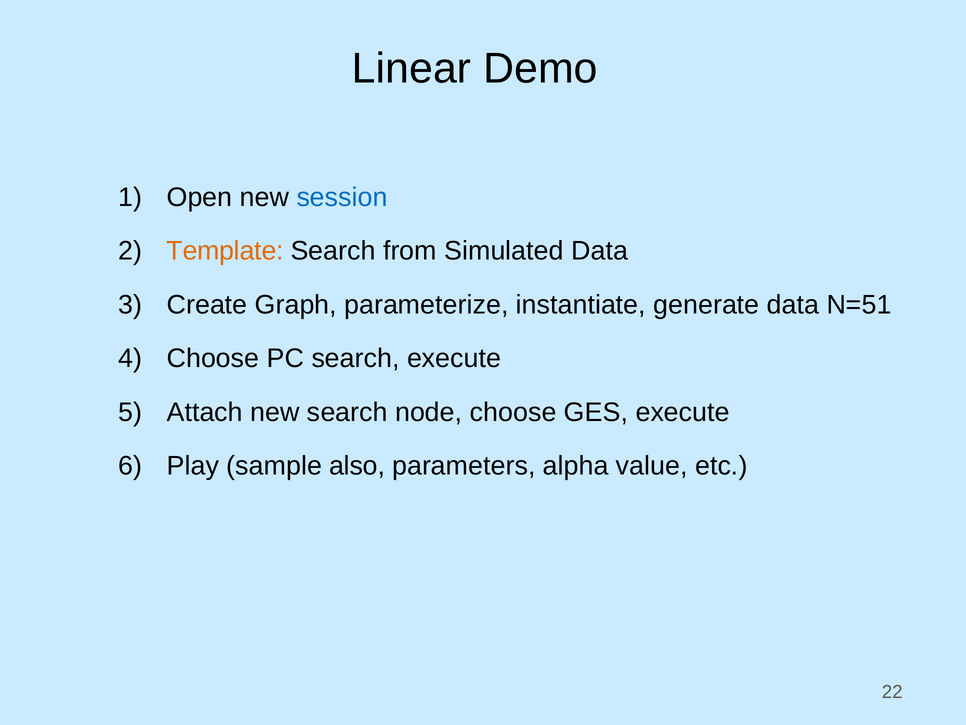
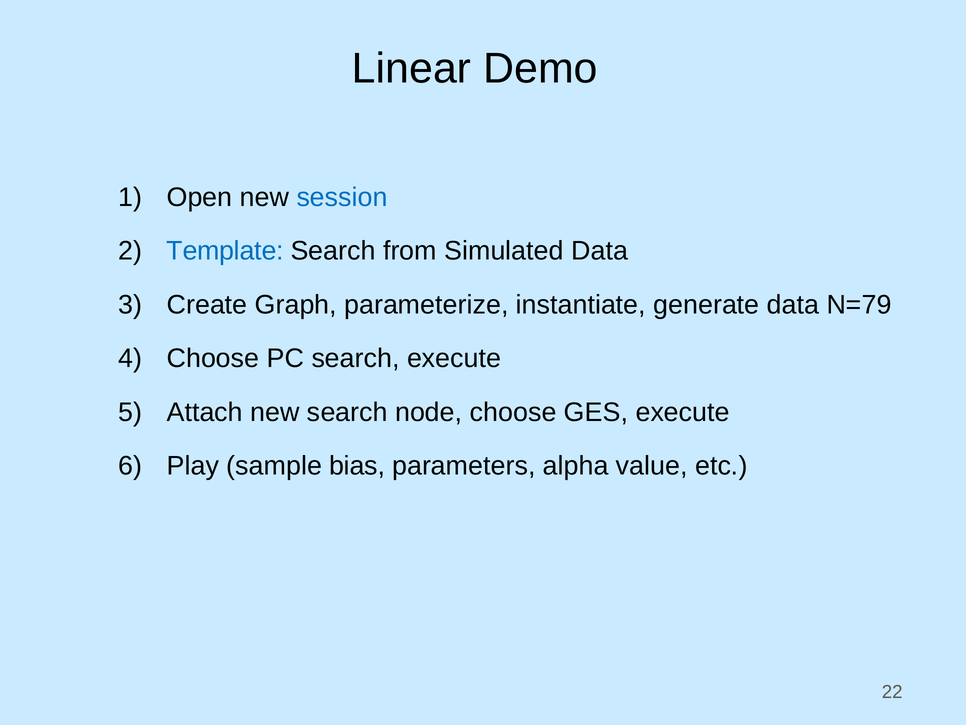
Template colour: orange -> blue (225, 251)
N=51: N=51 -> N=79 (859, 305)
also: also -> bias (357, 466)
